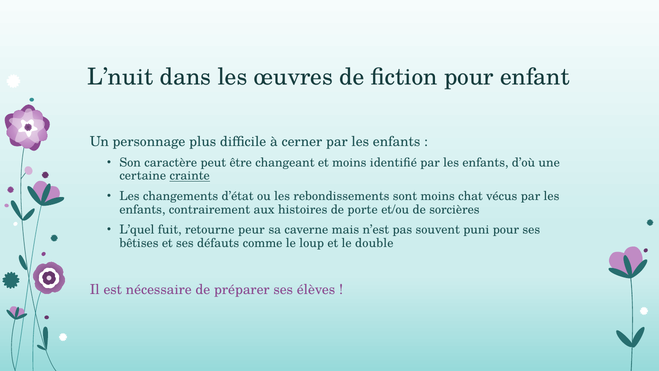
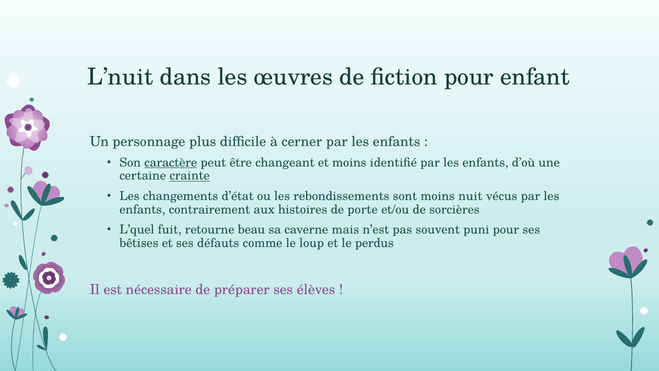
caractère underline: none -> present (171, 162)
chat: chat -> nuit (470, 196)
peur: peur -> beau (251, 230)
double: double -> perdus (374, 243)
